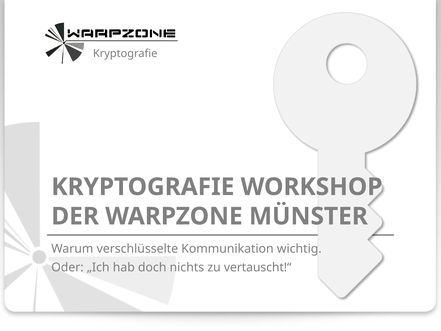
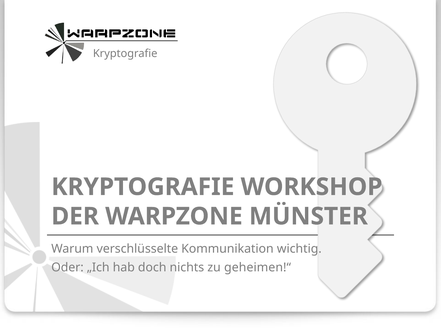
vertauscht!“: vertauscht!“ -> geheimen!“ (258, 267)
